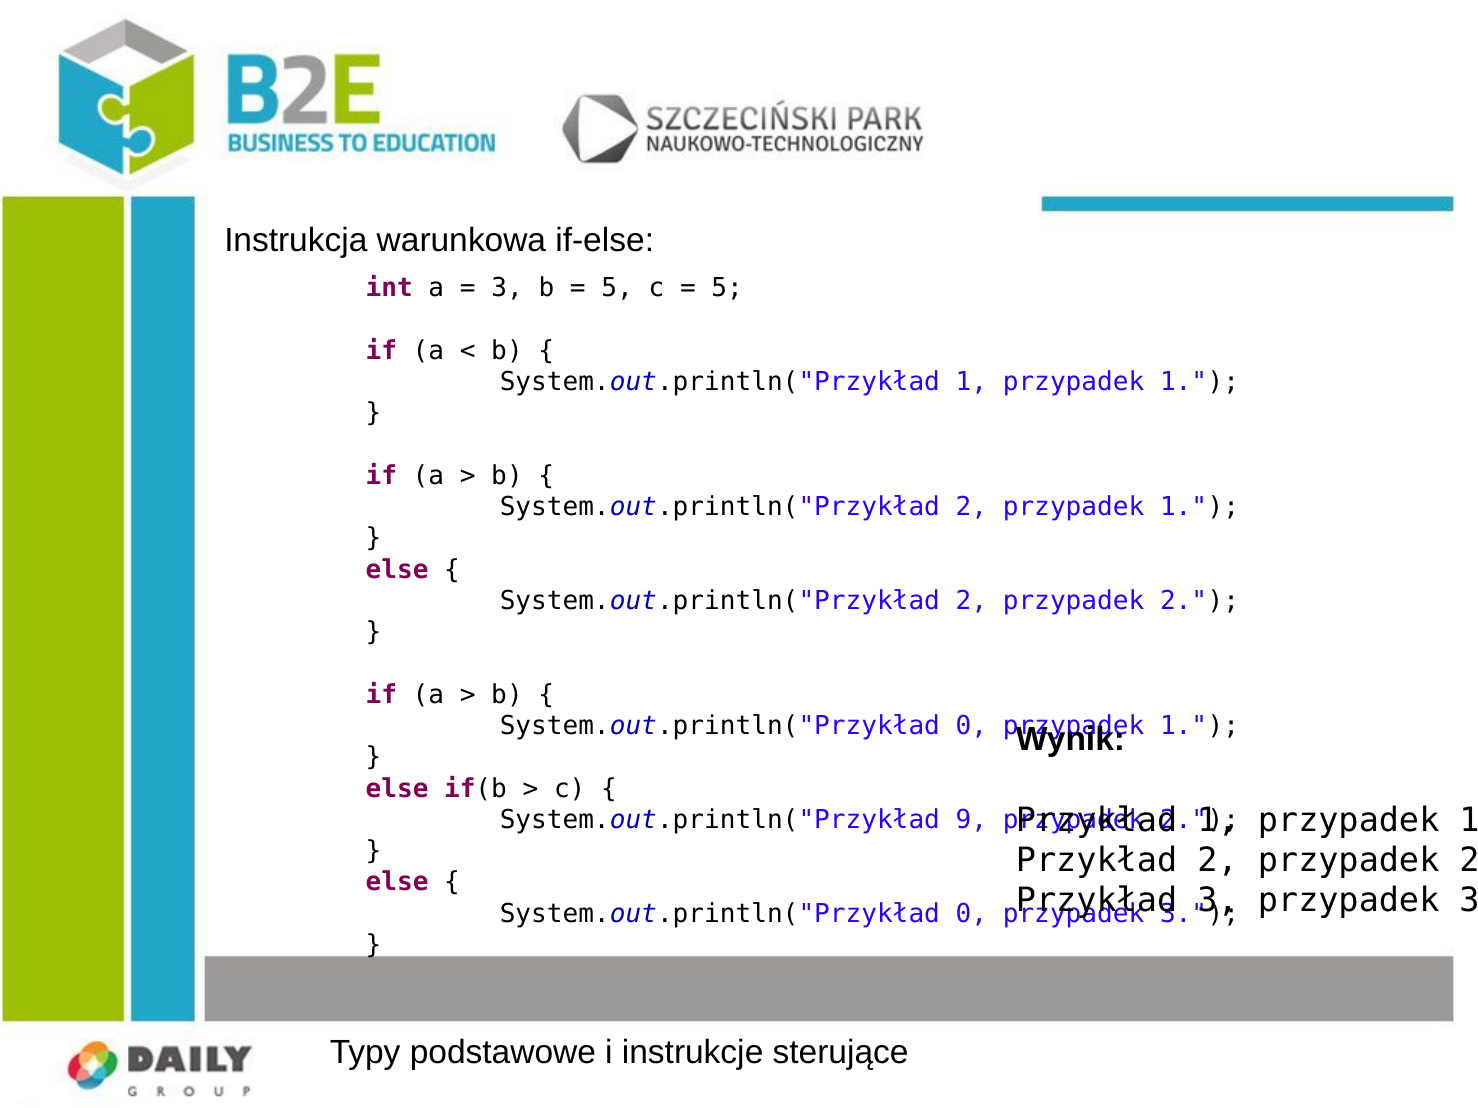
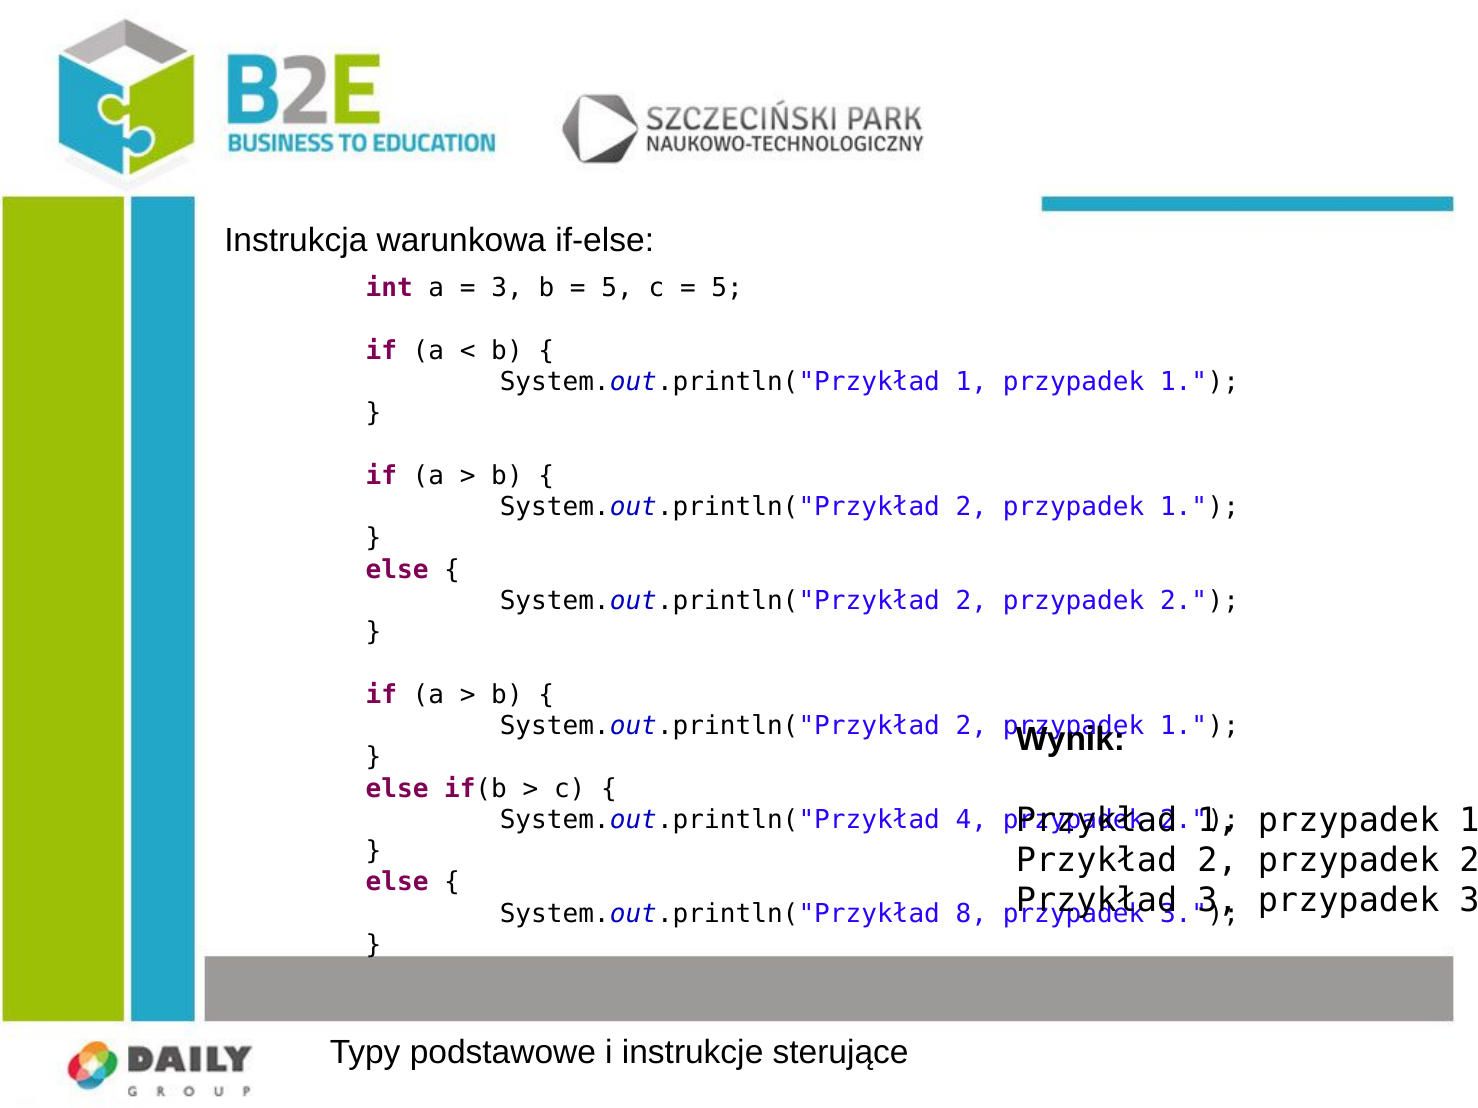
0: 0 -> 2 (971, 726)
9: 9 -> 4 (971, 820)
0: 0 -> 8 (971, 914)
